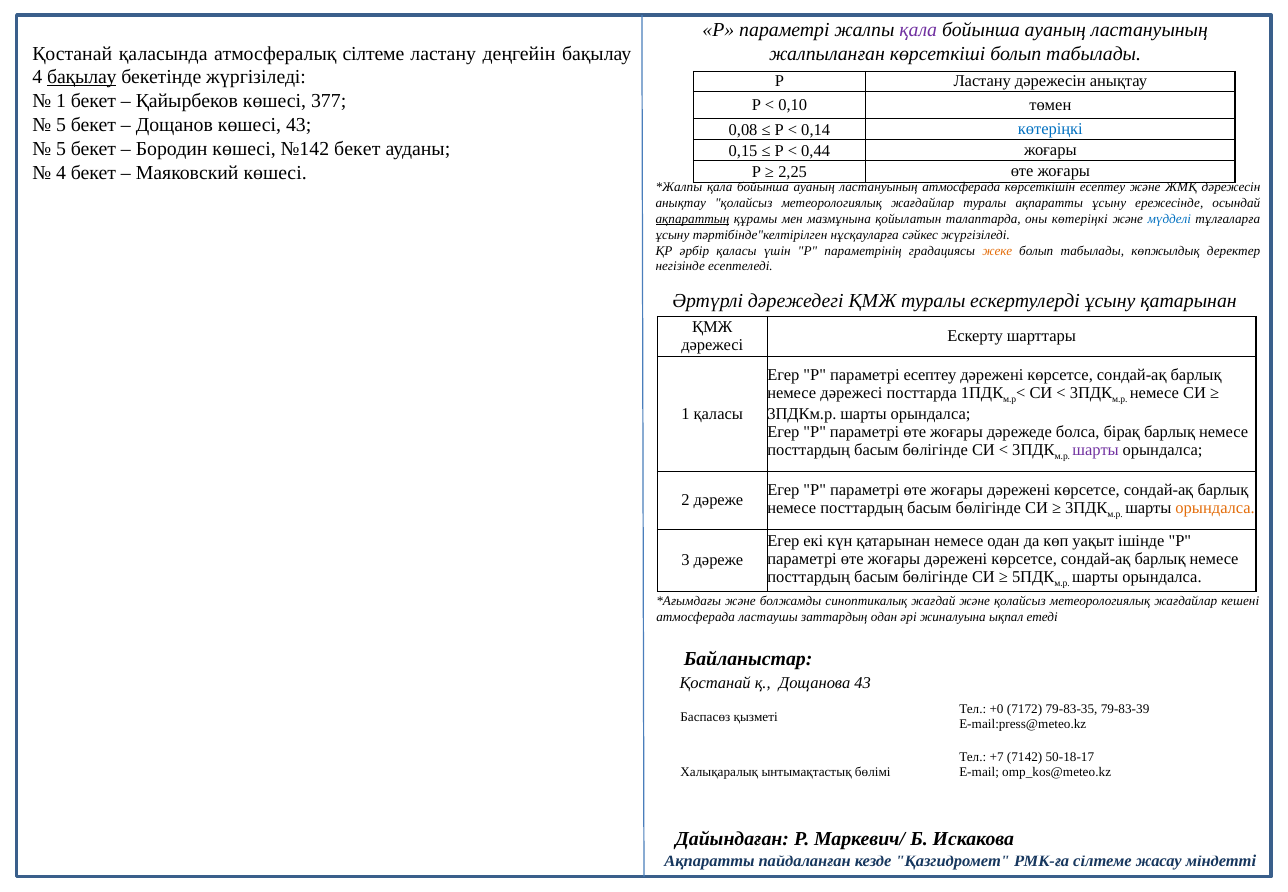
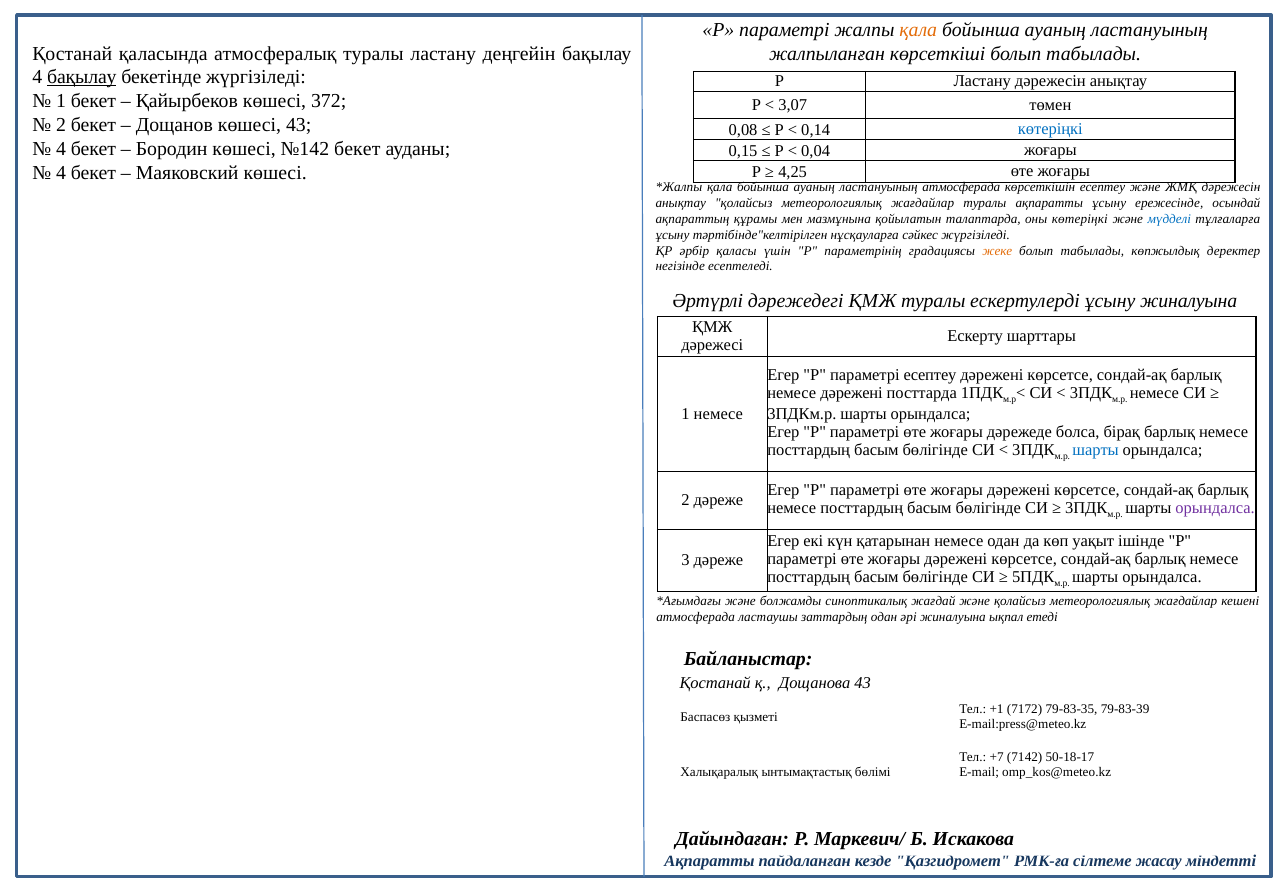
қала colour: purple -> orange (918, 30)
атмосфералық сілтеме: сілтеме -> туралы (373, 54)
377: 377 -> 372 (329, 101)
0,10: 0,10 -> 3,07 (793, 105)
5: 5 -> 2 (61, 125)
5: 5 -> 4 (61, 149)
0,44: 0,44 -> 0,04 (816, 151)
2,25: 2,25 -> 4,25 (793, 172)
ақпараттың underline: present -> none (693, 219)
ұсыну қатарынан: қатарынан -> жиналуына (1189, 301)
немесе дәрежесі: дәрежесі -> дәрежені (852, 393)
1 қаласы: қаласы -> немесе (718, 414)
шарты colour: purple -> blue (1096, 450)
орындалса colour: orange -> purple (1215, 508)
+0: +0 -> +1 (997, 709)
